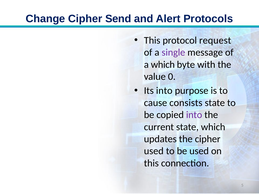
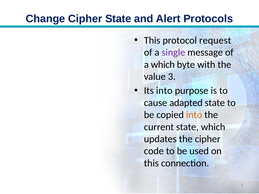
Cipher Send: Send -> State (118, 19)
0: 0 -> 3 (172, 77)
consists: consists -> adapted (186, 103)
into colour: purple -> orange (194, 115)
used: used -> code (154, 151)
